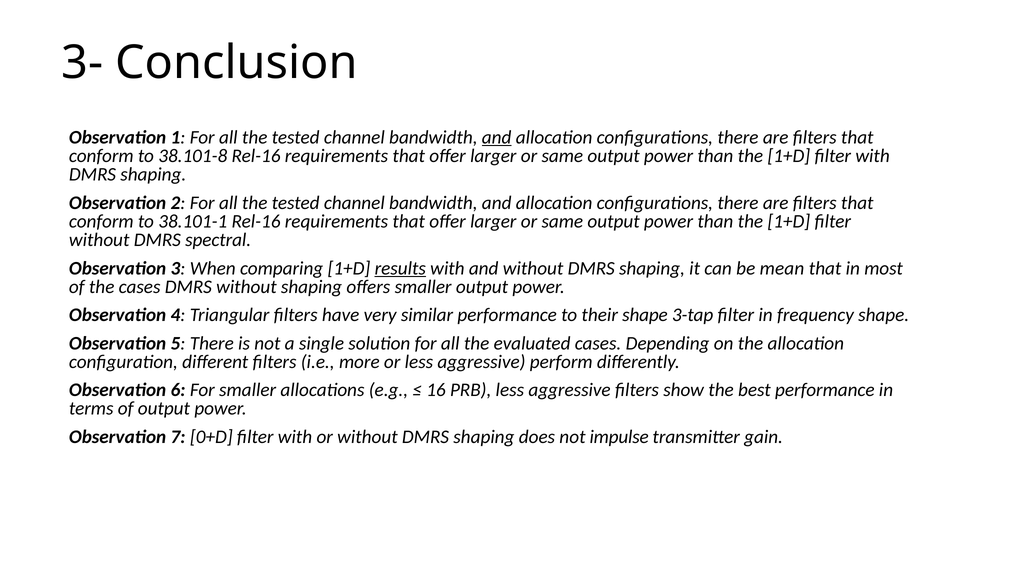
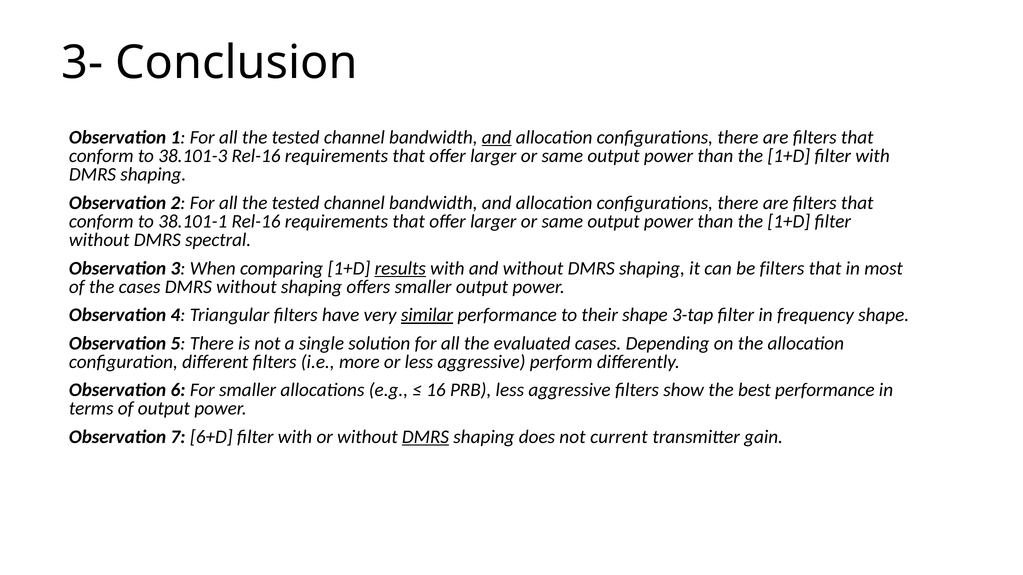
38.101-8: 38.101-8 -> 38.101-3 (193, 156)
be mean: mean -> filters (782, 268)
similar underline: none -> present (427, 315)
0+D: 0+D -> 6+D (211, 437)
DMRS underline: none -> present (425, 437)
impulse: impulse -> current (619, 437)
